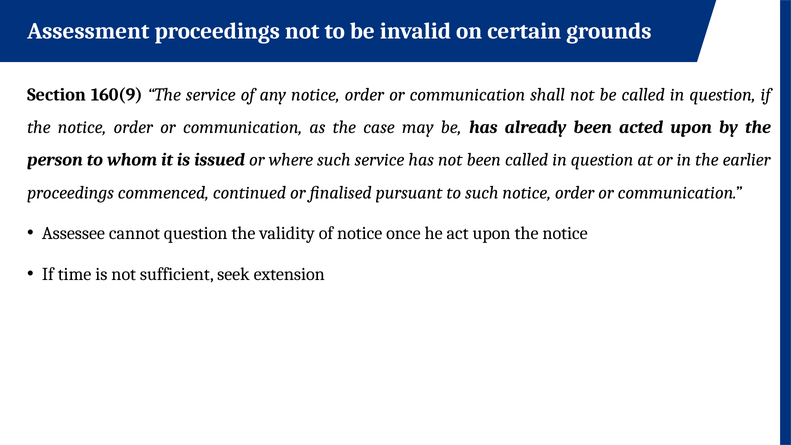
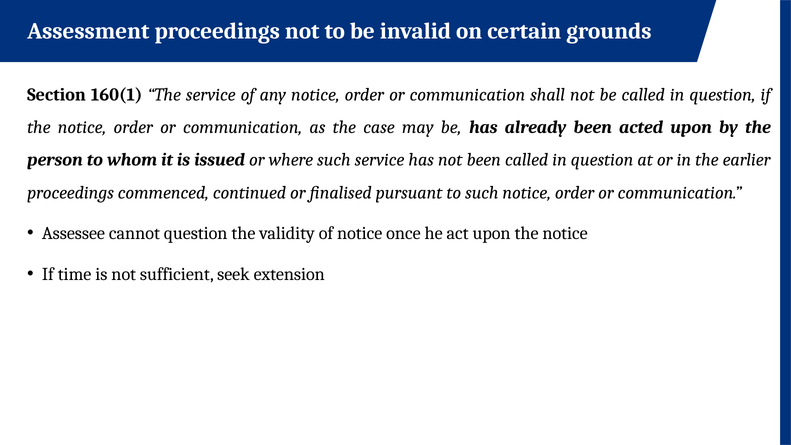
160(9: 160(9 -> 160(1 (117, 95)
